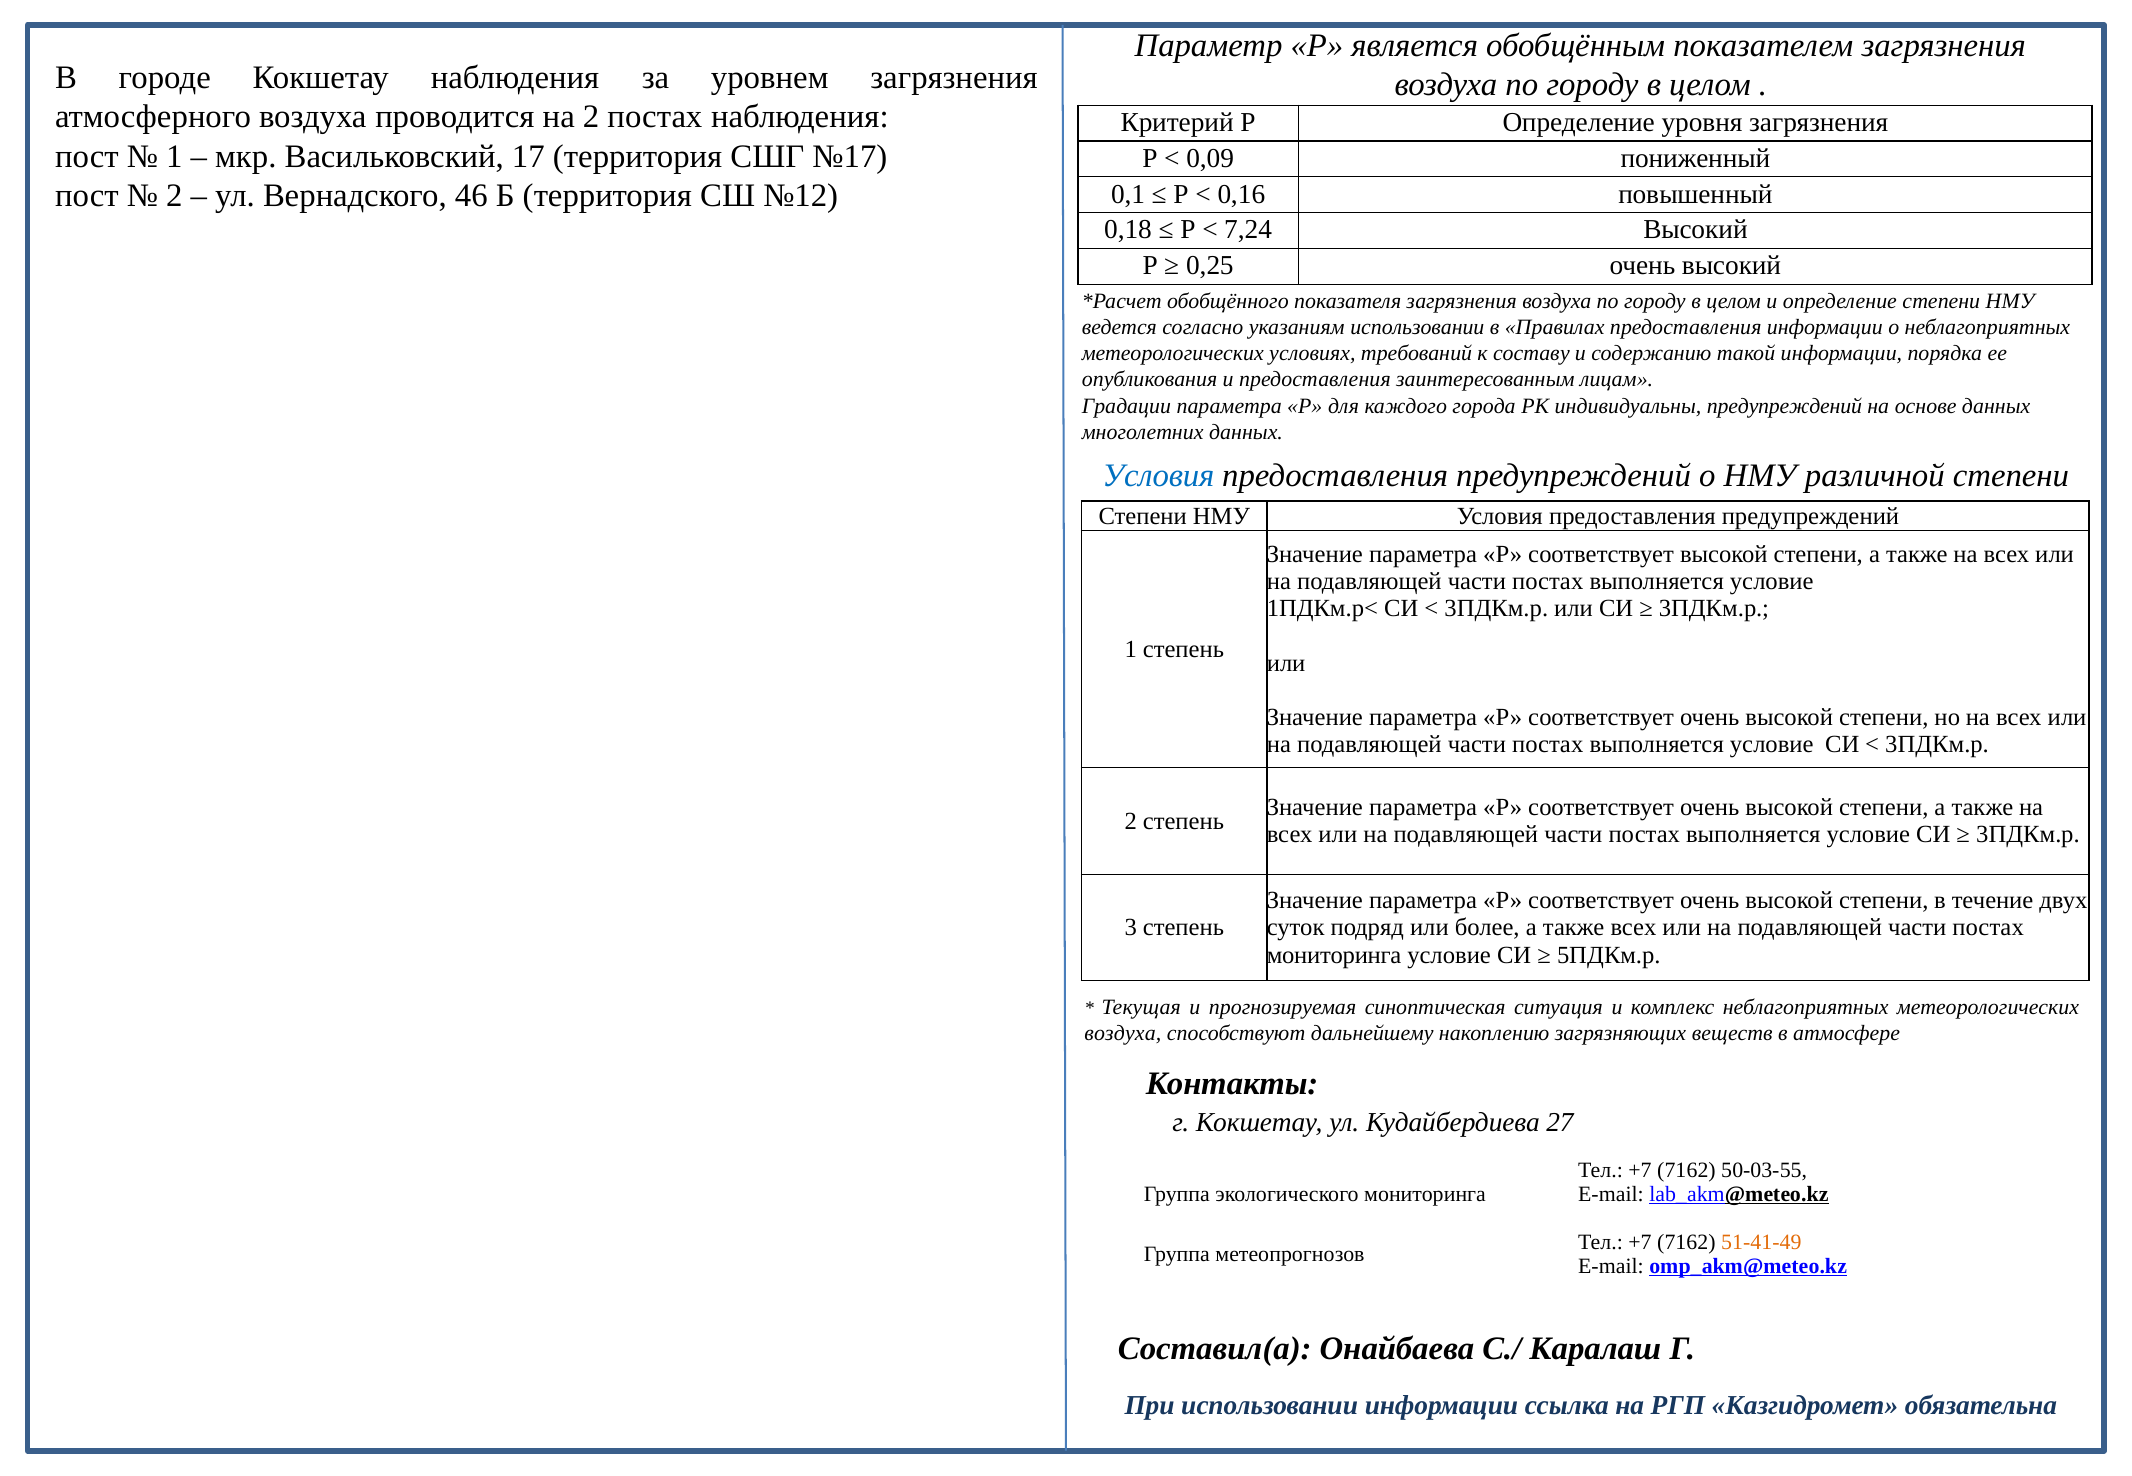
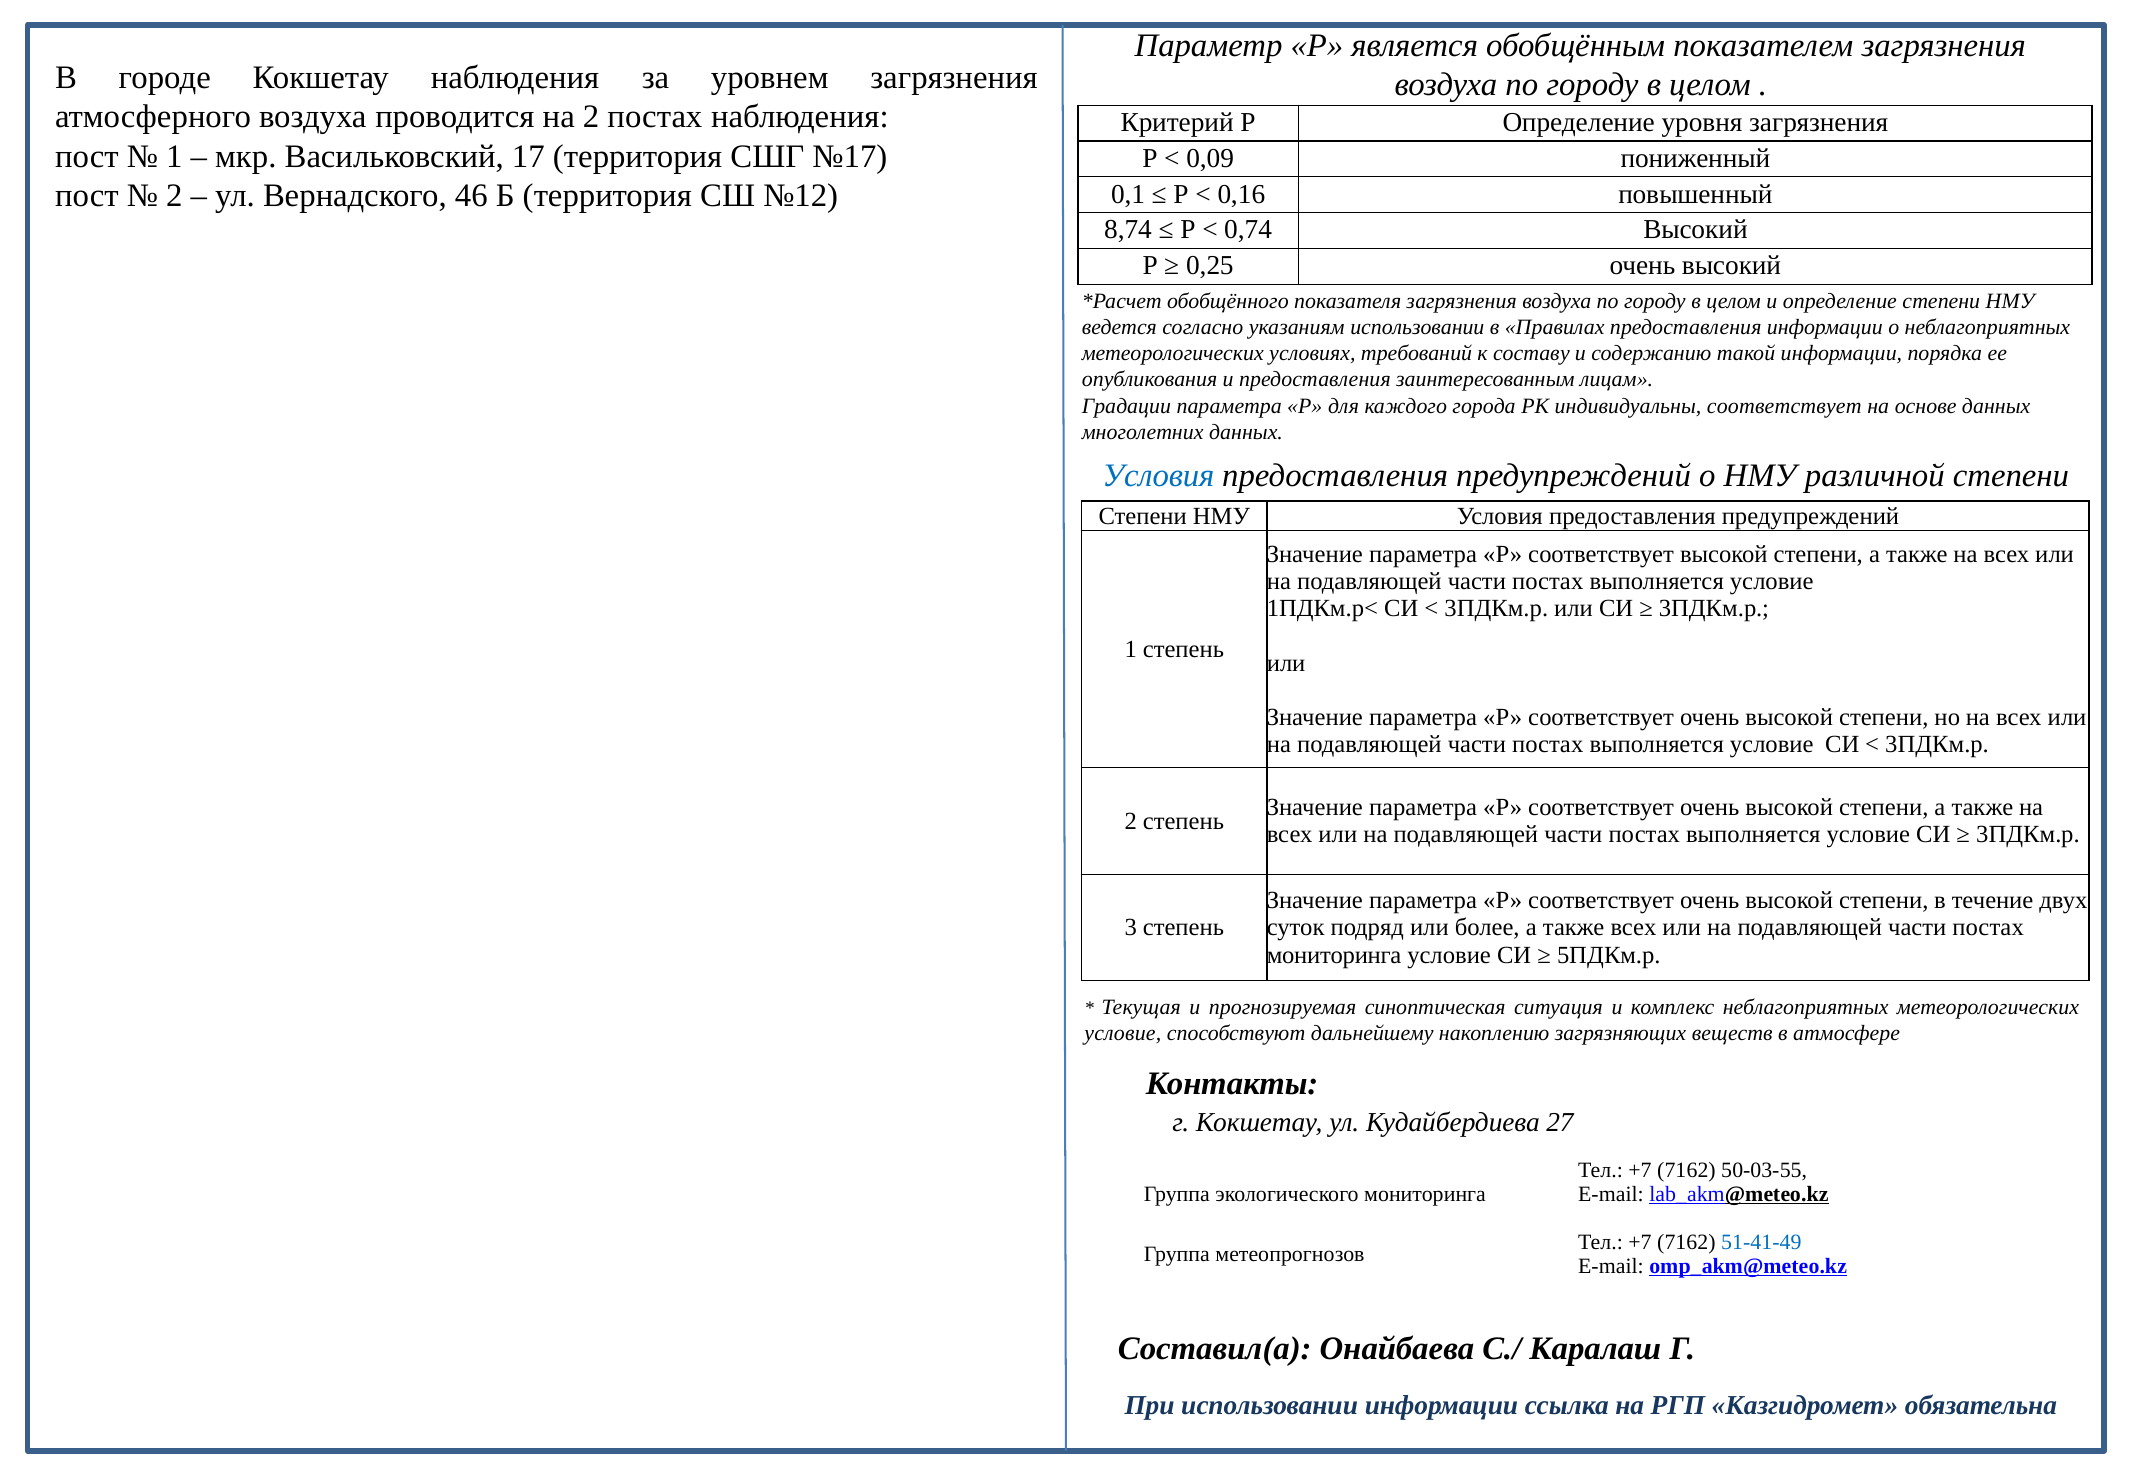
0,18: 0,18 -> 8,74 (1128, 230)
7,24: 7,24 -> 0,74 (1248, 230)
индивидуальны предупреждений: предупреждений -> соответствует (1784, 406)
воздуха: воздуха -> условие (1123, 1033)
51-41-49 colour: orange -> blue (1761, 1242)
